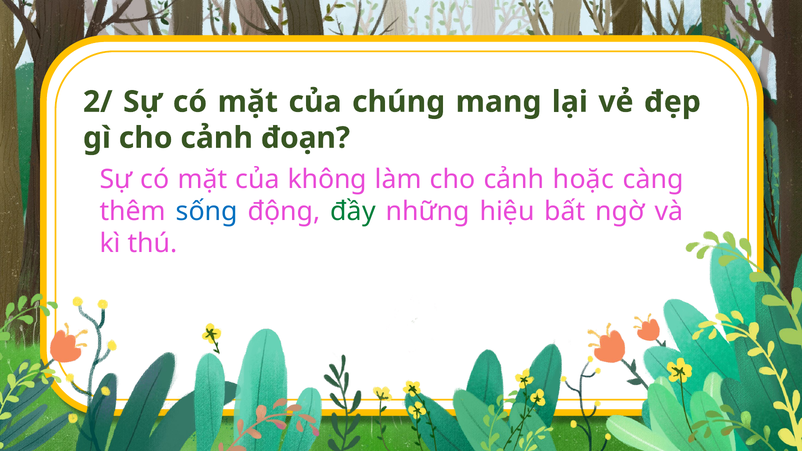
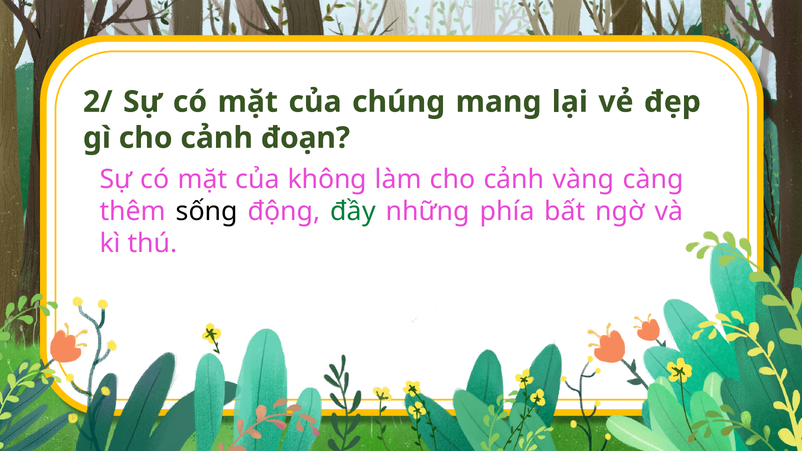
hoặc: hoặc -> vàng (583, 179)
sống colour: blue -> black (207, 211)
hiệu: hiệu -> phía (507, 211)
